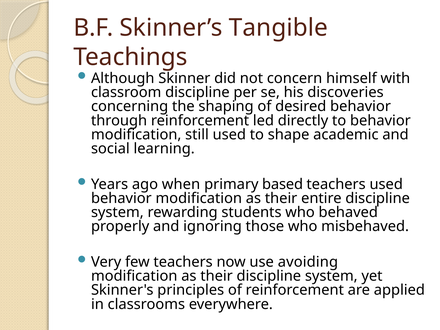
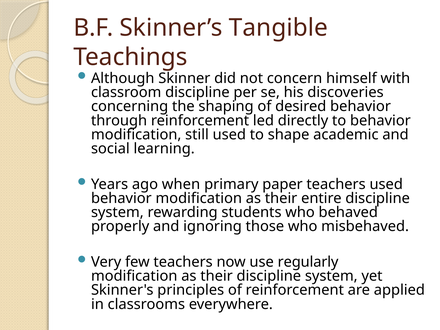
based: based -> paper (283, 184)
avoiding: avoiding -> regularly (308, 262)
